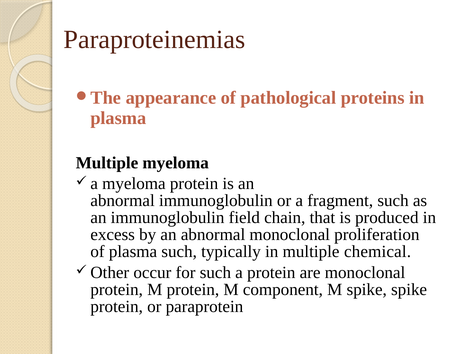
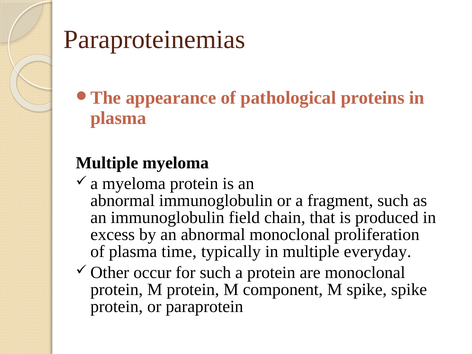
plasma such: such -> time (179, 252)
chemical: chemical -> everyday (378, 252)
